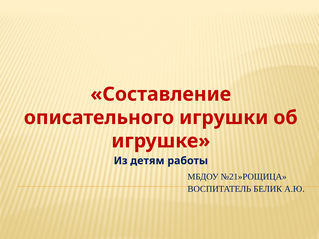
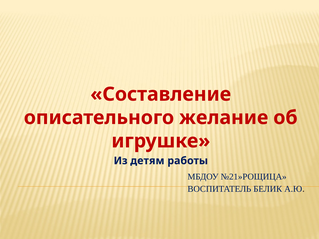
игрушки: игрушки -> желание (224, 118)
